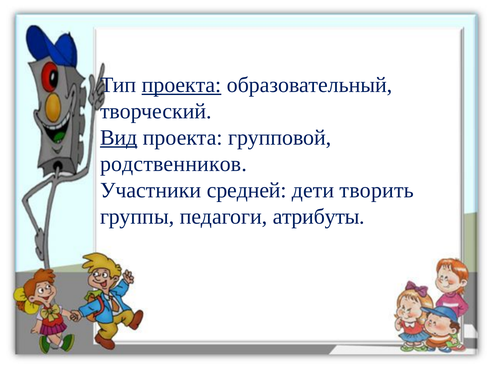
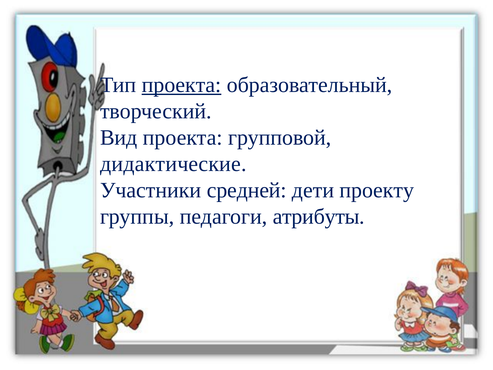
Вид underline: present -> none (119, 137)
родственников: родственников -> дидактические (173, 164)
творить: творить -> проекту (377, 190)
